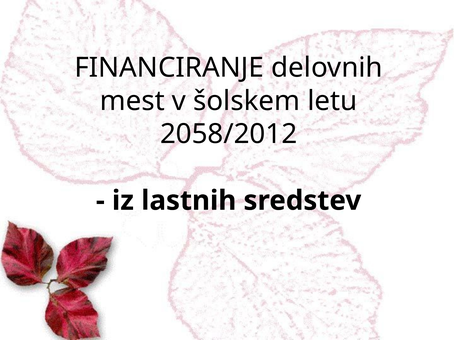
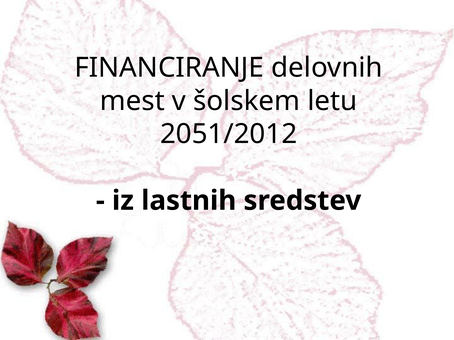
2058/2012: 2058/2012 -> 2051/2012 (229, 134)
